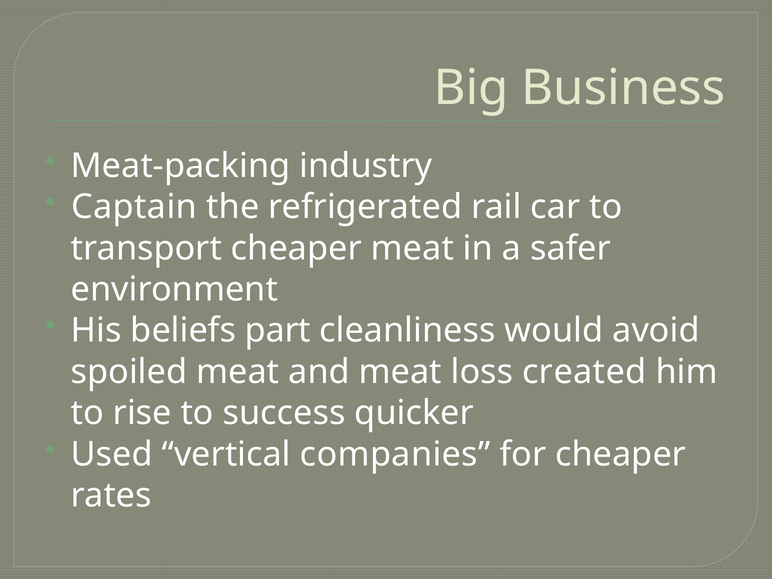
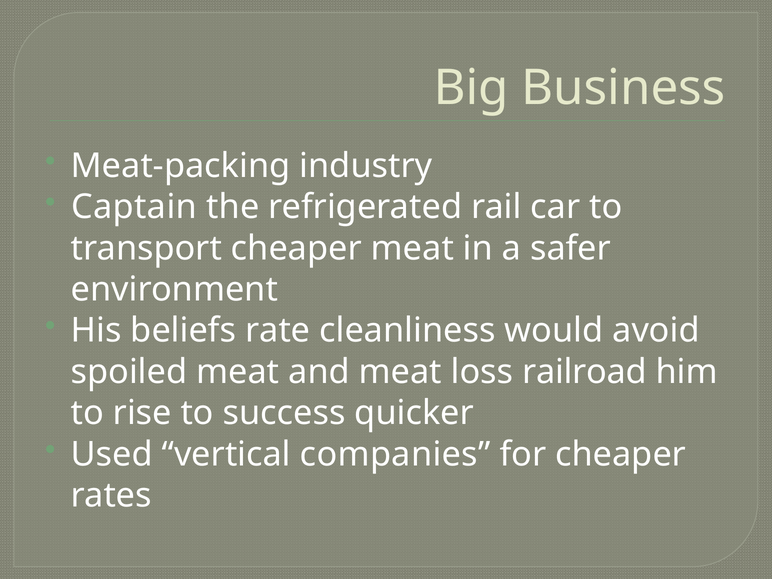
part: part -> rate (278, 331)
created: created -> railroad (585, 372)
